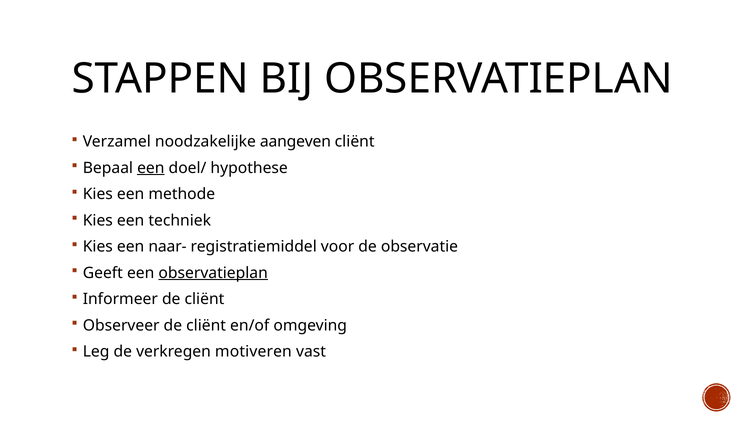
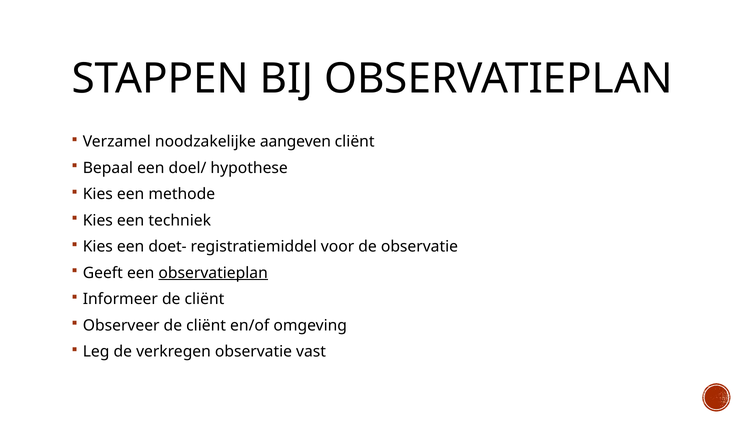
een underline: present -> none (151, 168)
naar-: naar- -> doet- (168, 247)
verkregen motiveren: motiveren -> observatie (253, 352)
